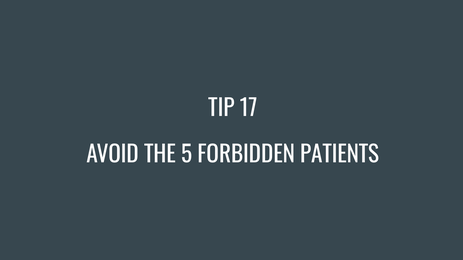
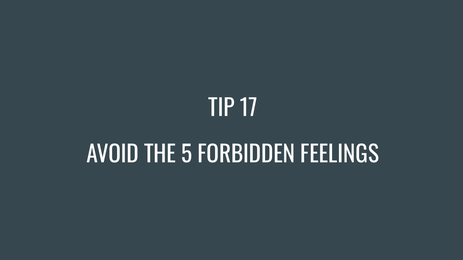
PATIENTS: PATIENTS -> FEELINGS (340, 155)
